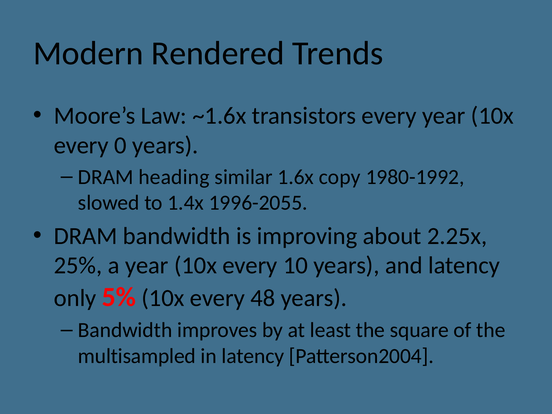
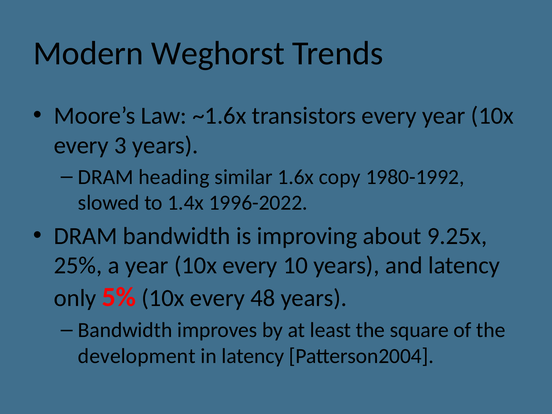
Rendered: Rendered -> Weghorst (218, 53)
0: 0 -> 3 (120, 145)
1996-2055: 1996-2055 -> 1996-2022 (258, 203)
2.25x: 2.25x -> 9.25x (457, 236)
multisampled: multisampled -> development (137, 356)
